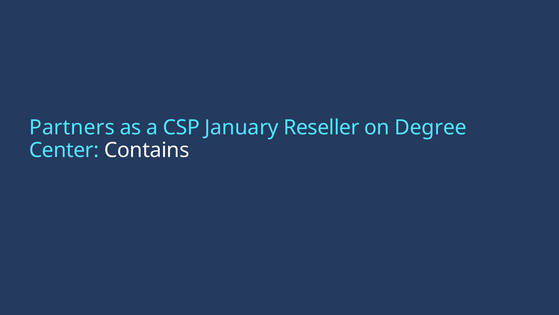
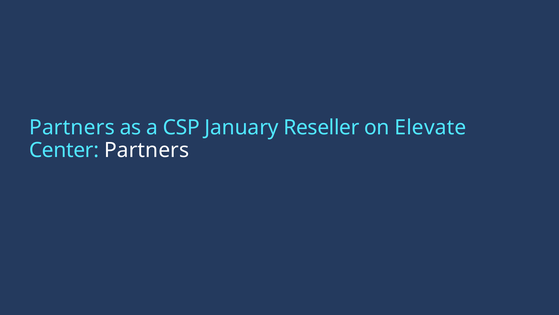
Degree: Degree -> Elevate (430, 127)
Center Contains: Contains -> Partners (147, 150)
